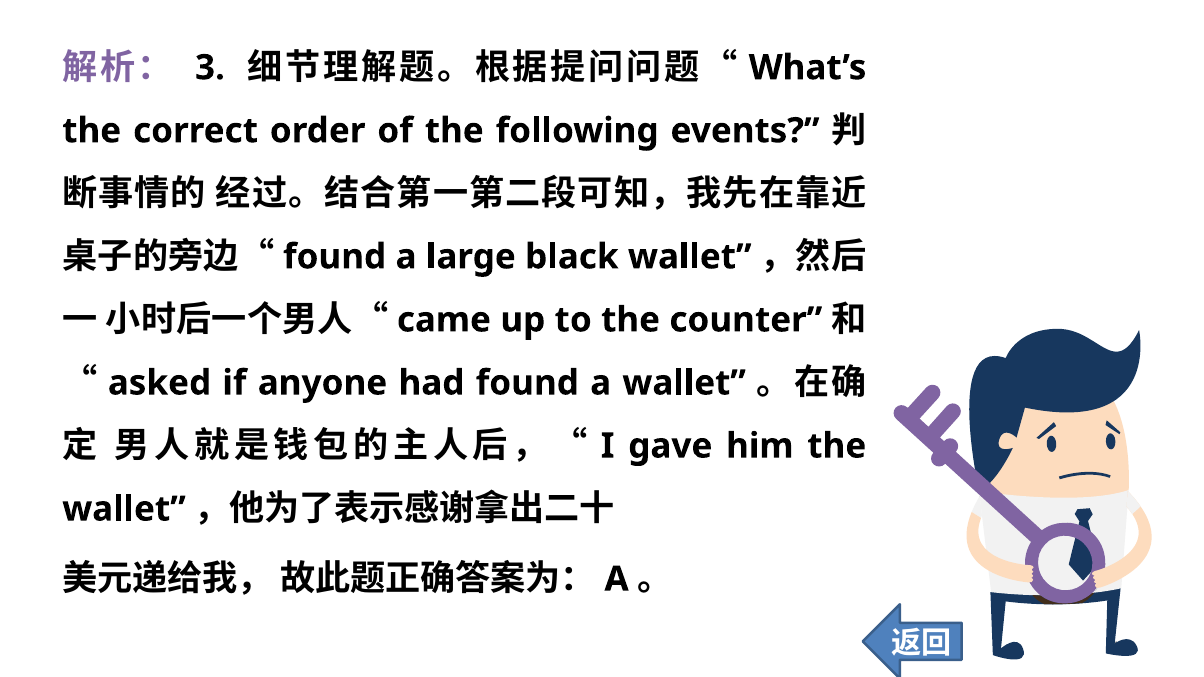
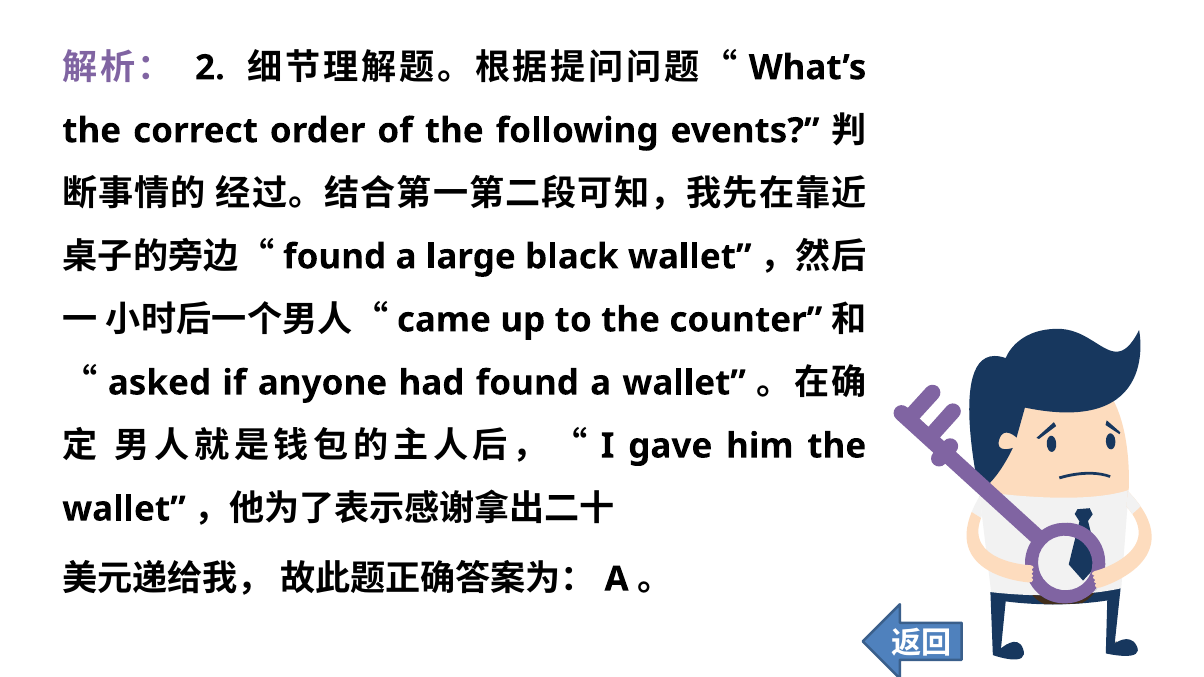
3: 3 -> 2 (210, 68)
